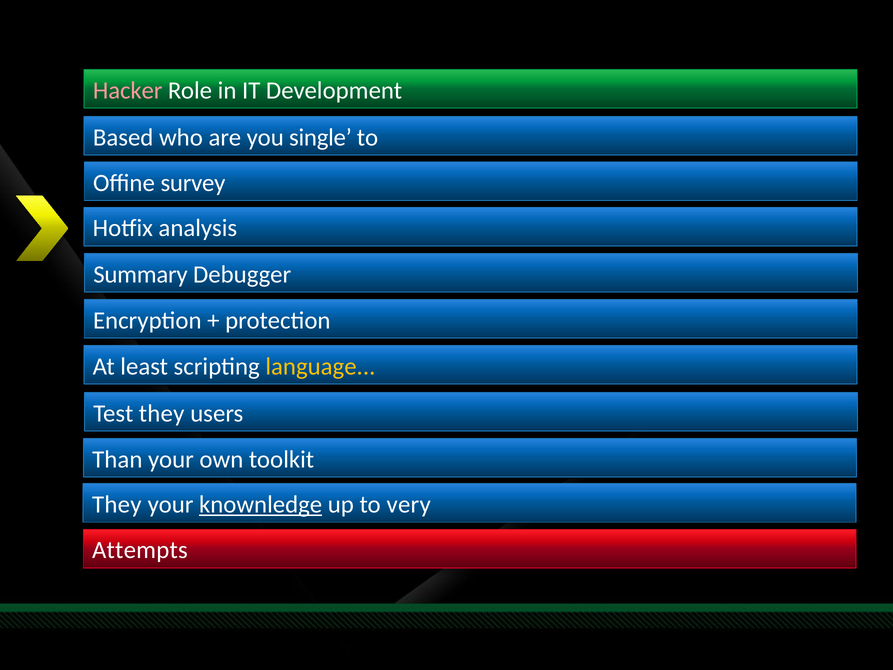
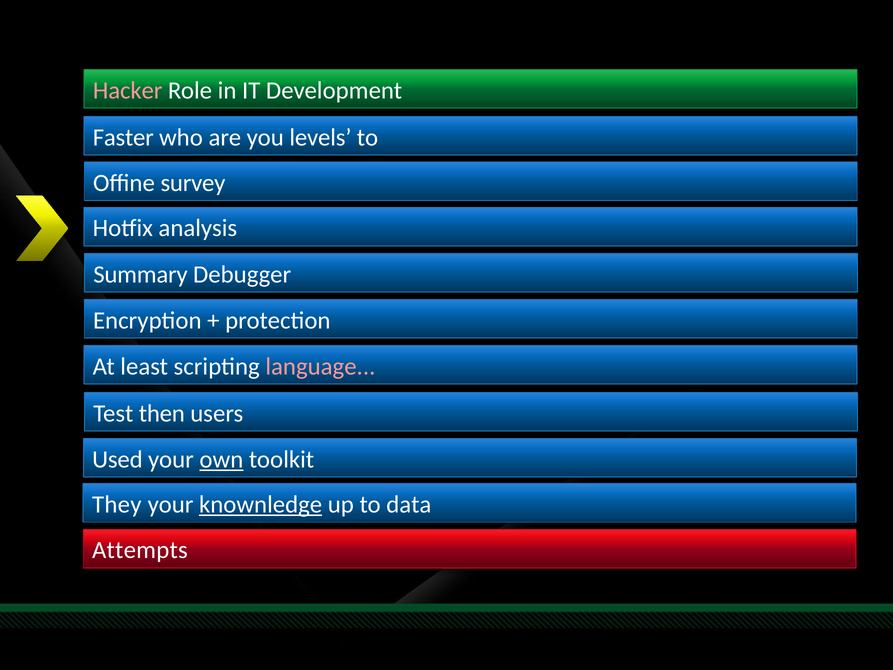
Based: Based -> Faster (123, 137)
single: single -> levels (320, 137)
language colour: yellow -> pink (320, 366)
Test they: they -> then (162, 413)
Than: Than -> Used (117, 459)
own underline: none -> present (221, 459)
very: very -> data (409, 505)
